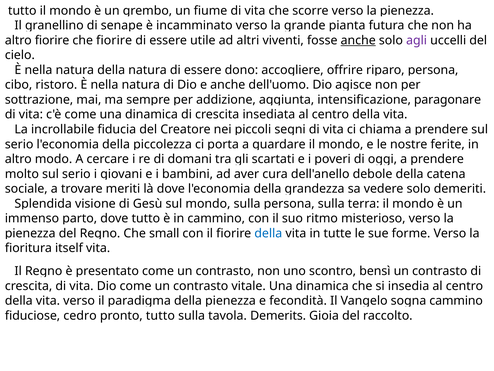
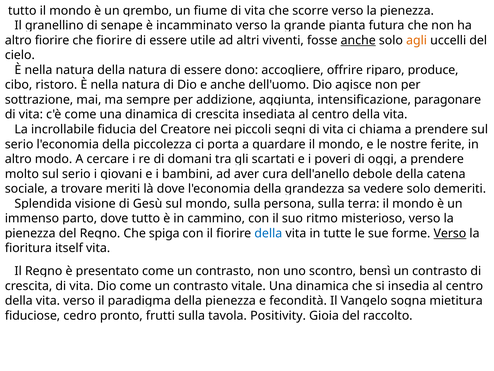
agli colour: purple -> orange (417, 40)
persona: persona -> produce (433, 70)
small: small -> spiga (164, 233)
Verso underline: none -> present (450, 233)
cammino: cammino -> mietitura (456, 301)
pronto tutto: tutto -> frutti (160, 315)
Demerits: Demerits -> Positivity (278, 315)
